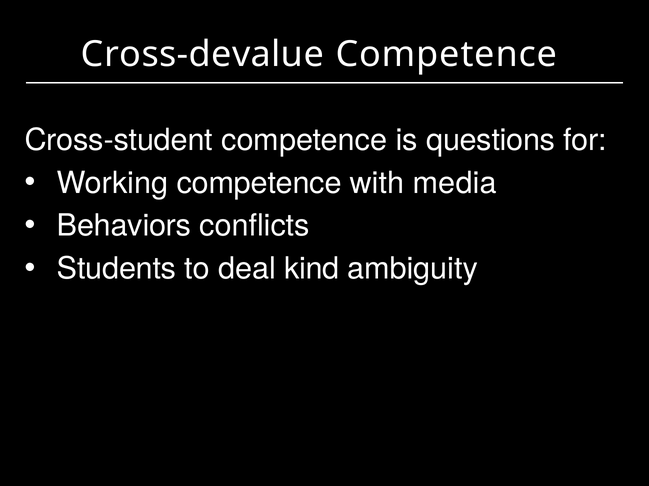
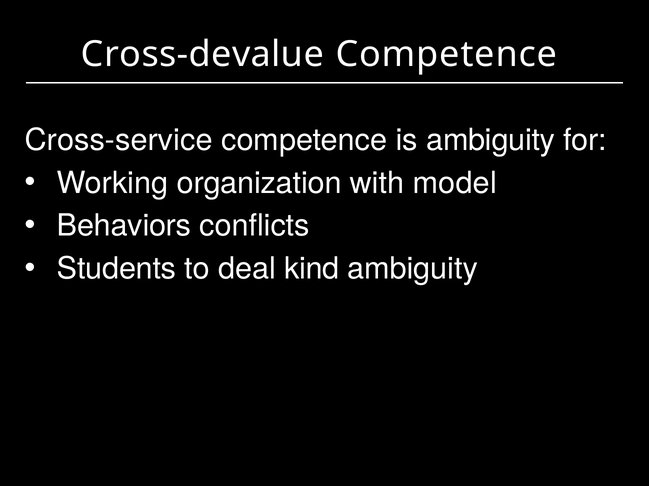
Cross-student: Cross-student -> Cross-service (119, 140)
is questions: questions -> ambiguity (491, 140)
Working competence: competence -> organization (259, 183)
media: media -> model (455, 183)
